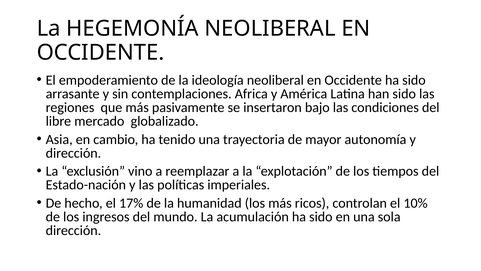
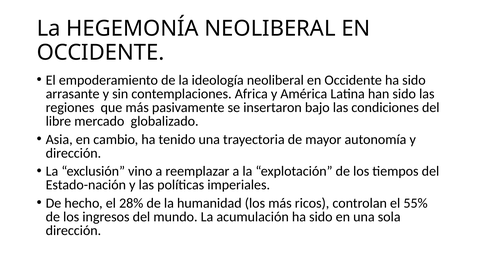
17%: 17% -> 28% (131, 203)
10%: 10% -> 55% (416, 203)
